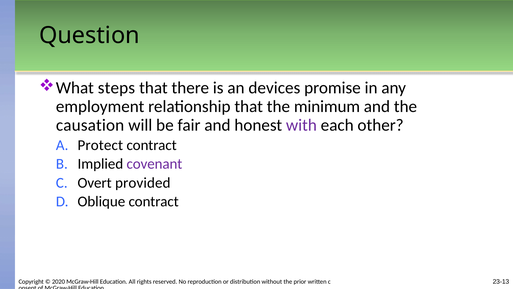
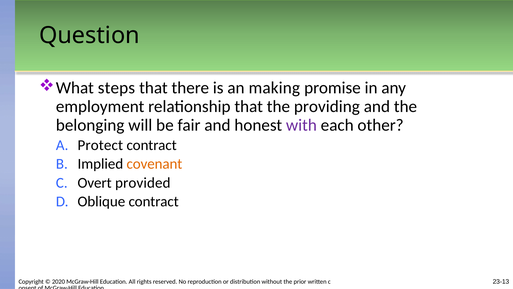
devices: devices -> making (274, 88)
minimum: minimum -> providing (327, 106)
causation: causation -> belonging (90, 125)
covenant colour: purple -> orange (154, 164)
